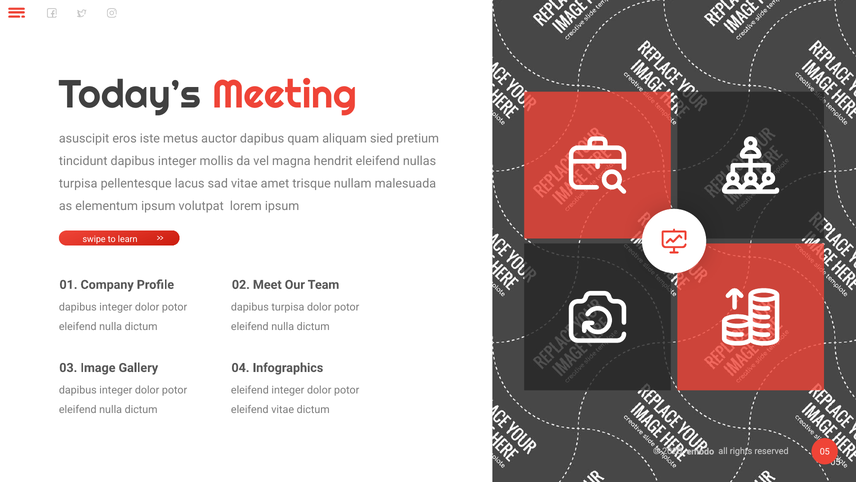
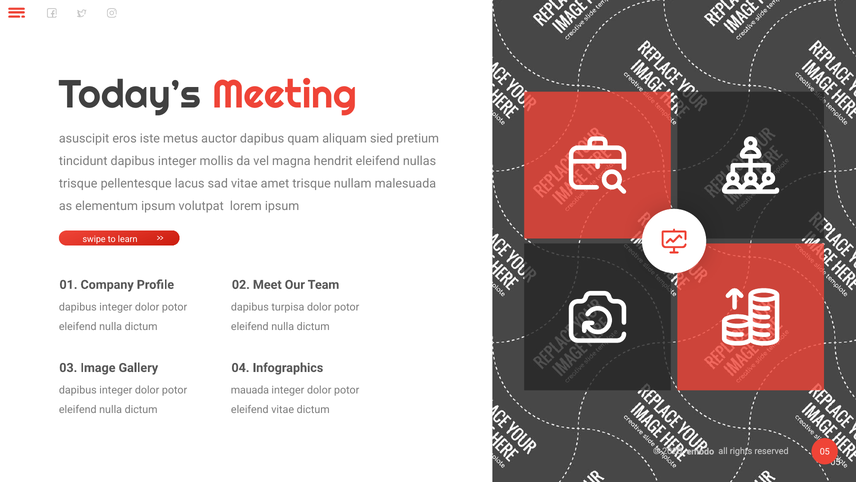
turpisa: turpisa -> trisque (78, 183)
eleifend: eleifend -> mauada (250, 390)
